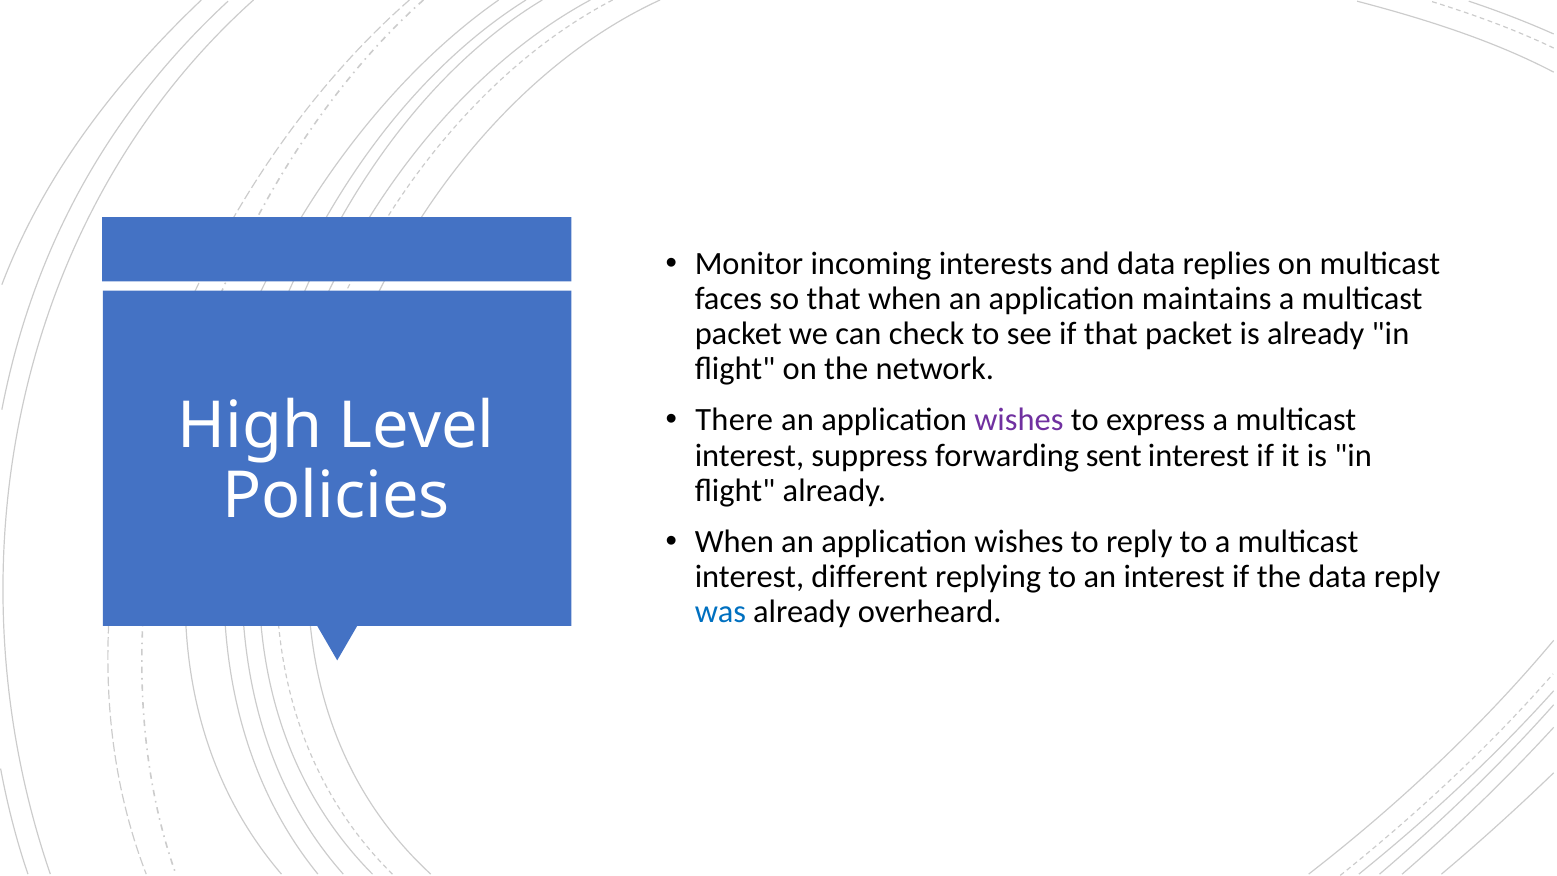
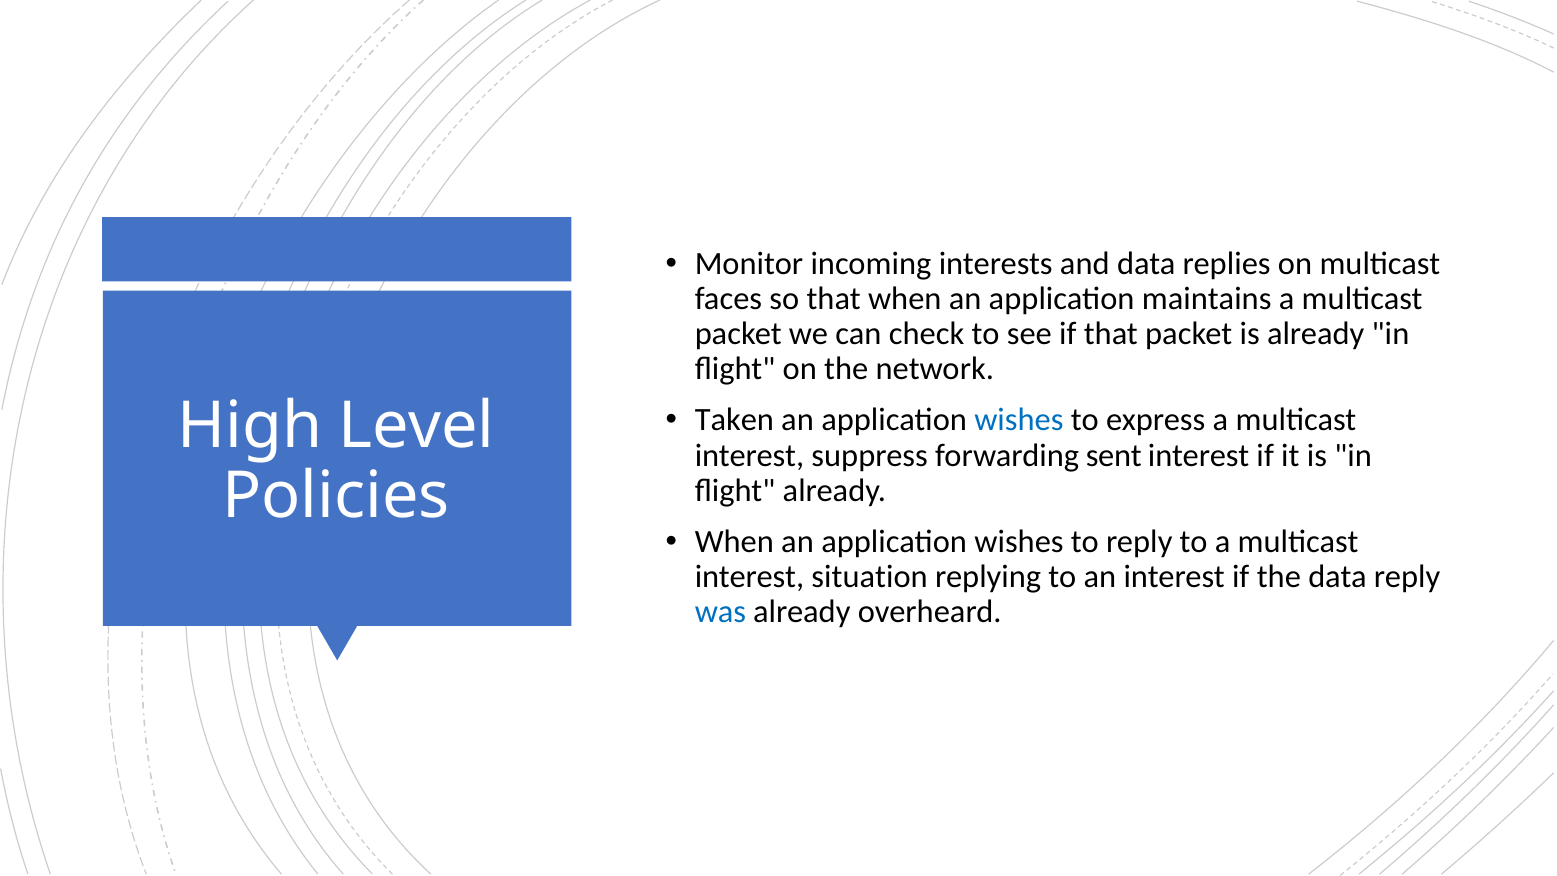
There: There -> Taken (734, 420)
wishes colour: purple -> blue (1019, 420)
different: different -> situation (870, 577)
